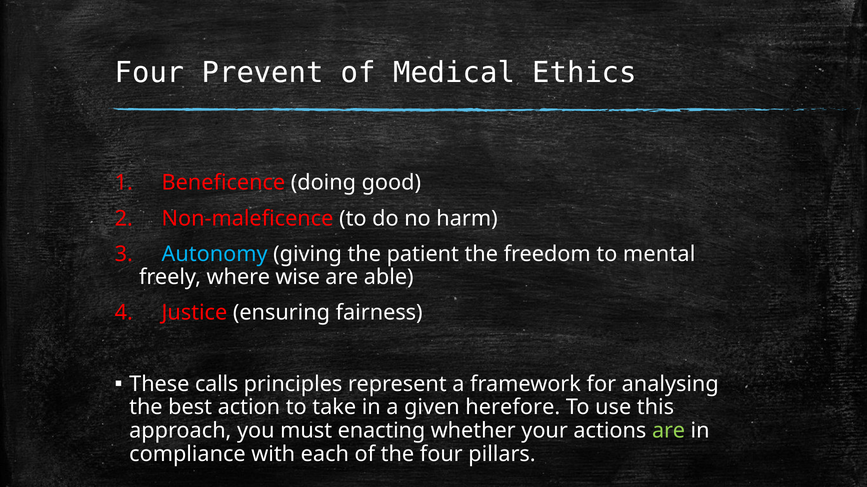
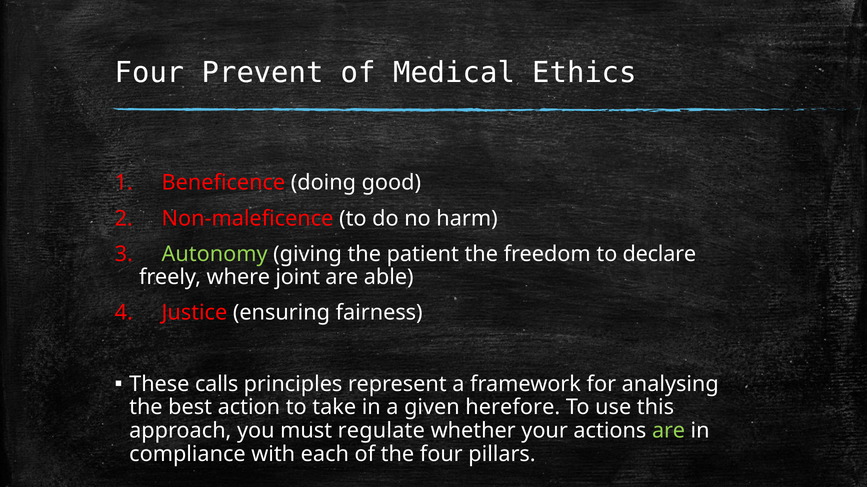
Autonomy colour: light blue -> light green (215, 254)
mental: mental -> declare (659, 254)
wise: wise -> joint (298, 278)
enacting: enacting -> regulate (381, 431)
